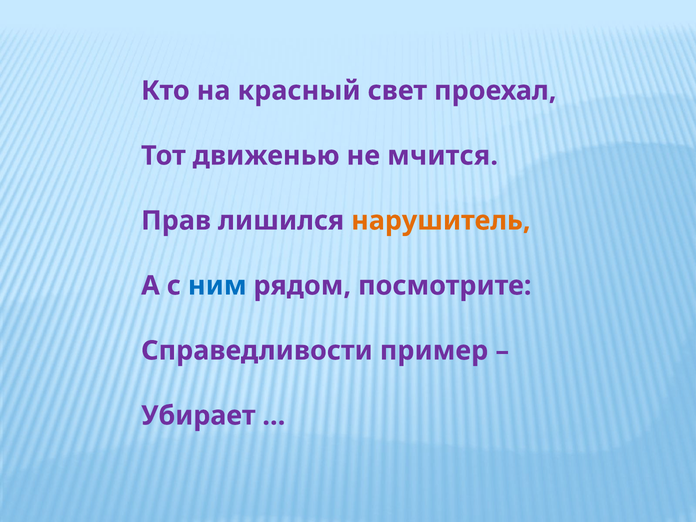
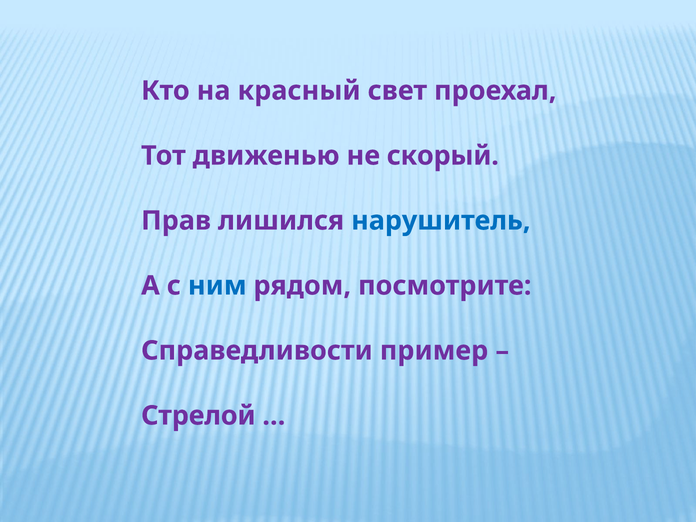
мчится: мчится -> скорый (443, 156)
нарушитель colour: orange -> blue (441, 221)
Убирает: Убирает -> Стрелой (198, 416)
